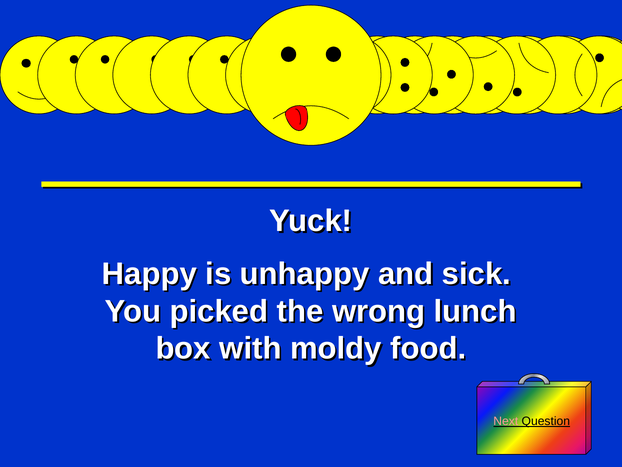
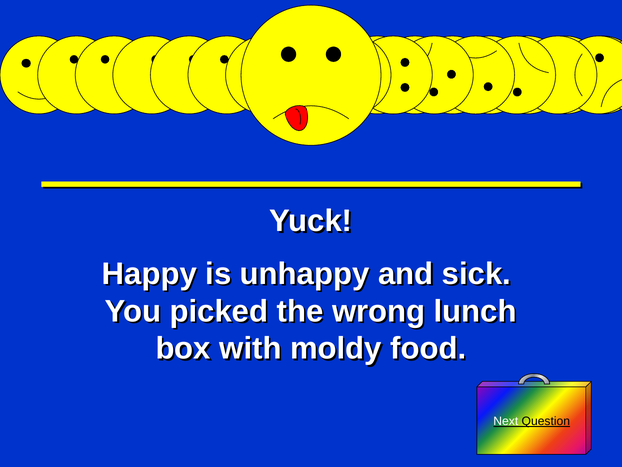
Next colour: pink -> white (506, 421)
